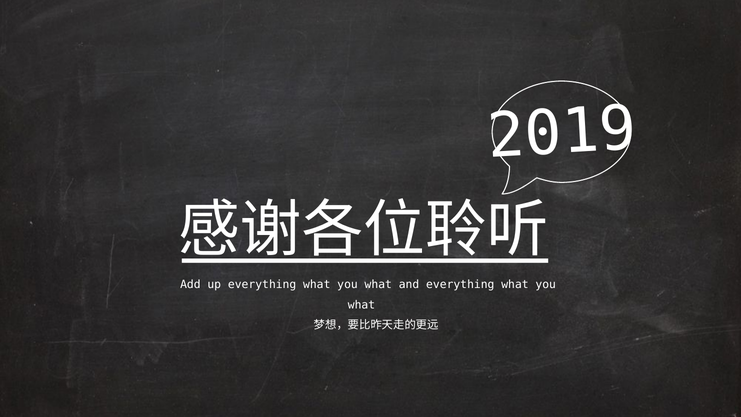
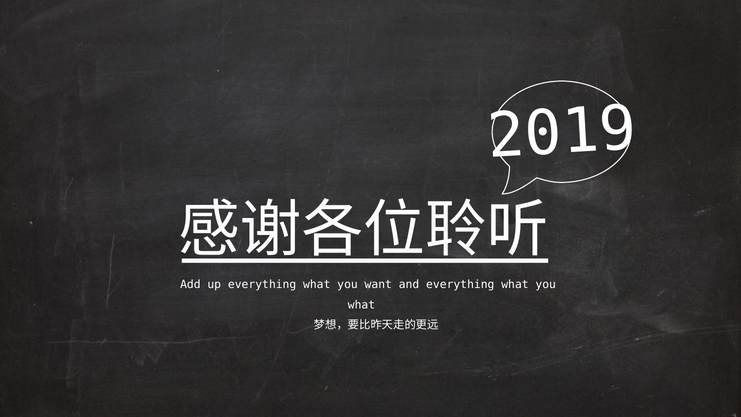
what: what -> want (378, 284)
